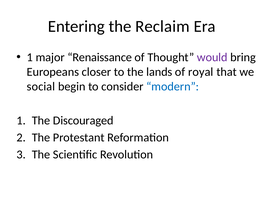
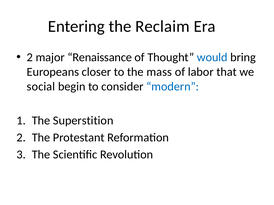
1: 1 -> 2 (30, 57)
would colour: purple -> blue (212, 57)
lands: lands -> mass (159, 72)
royal: royal -> labor (201, 72)
Discouraged: Discouraged -> Superstition (83, 121)
